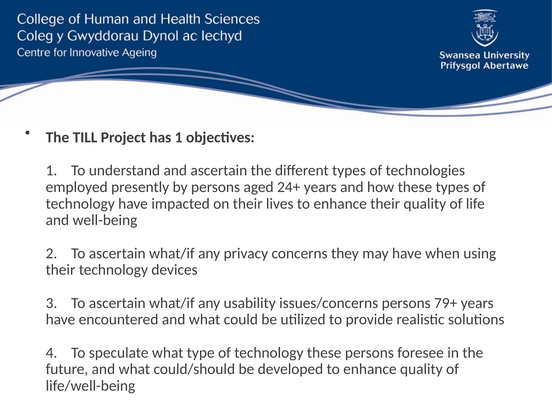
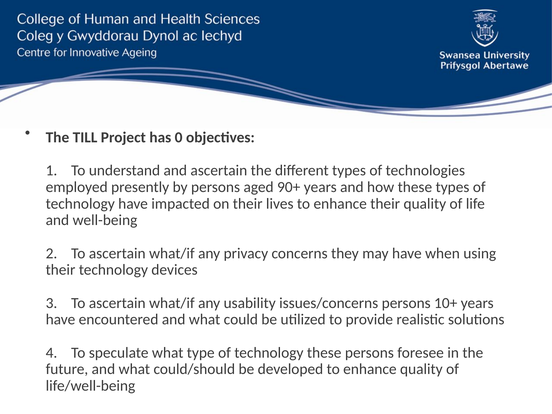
has 1: 1 -> 0 (179, 137)
24+: 24+ -> 90+ (289, 187)
79+: 79+ -> 10+ (446, 303)
